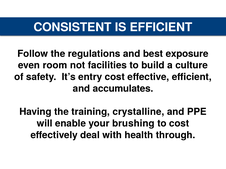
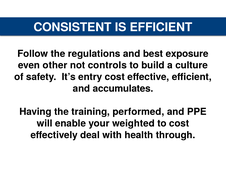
room: room -> other (55, 65)
facilities: facilities -> controls (107, 65)
crystalline: crystalline -> performed (138, 112)
brushing: brushing -> weighted (133, 124)
